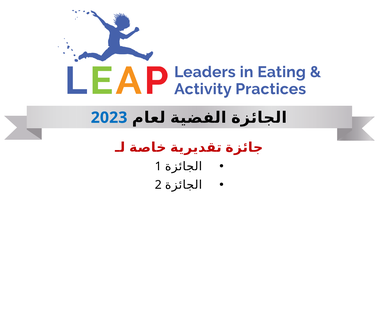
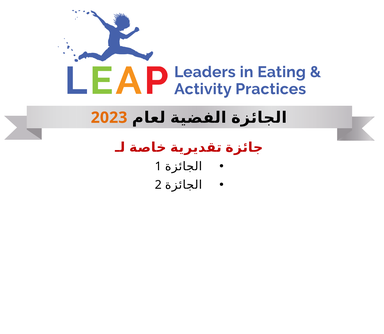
2023 colour: blue -> orange (109, 118)
